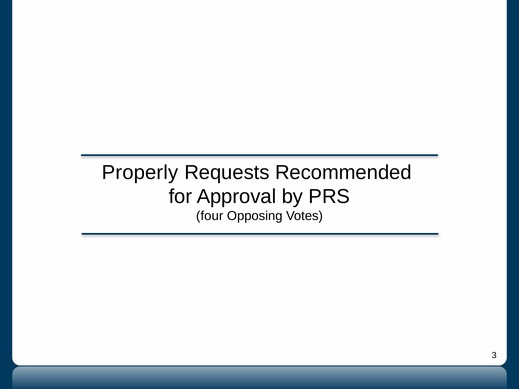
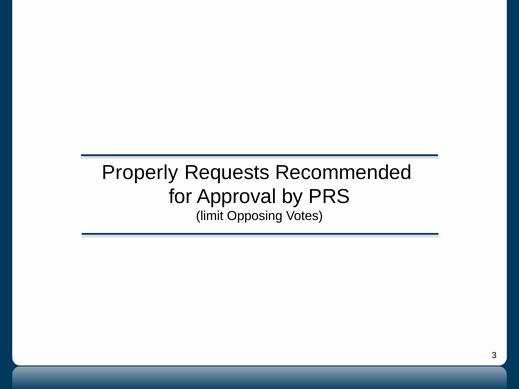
four: four -> limit (210, 216)
